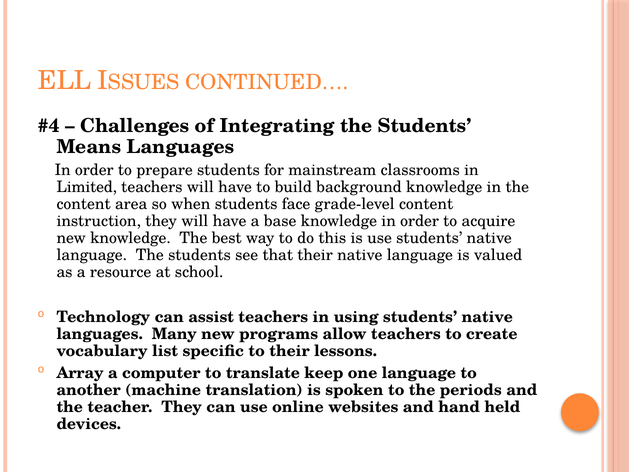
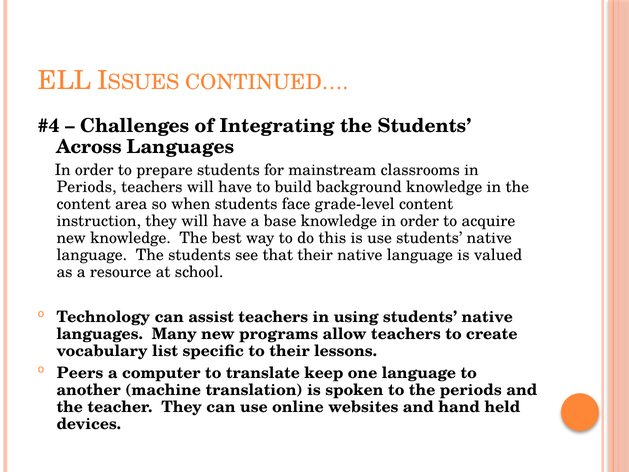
Means: Means -> Across (89, 147)
Limited: Limited -> Periods (87, 187)
Array: Array -> Peers (80, 373)
